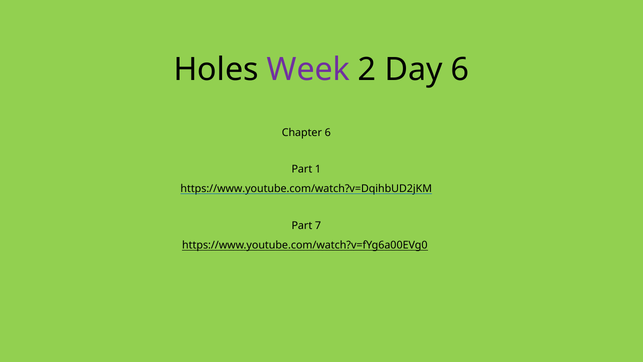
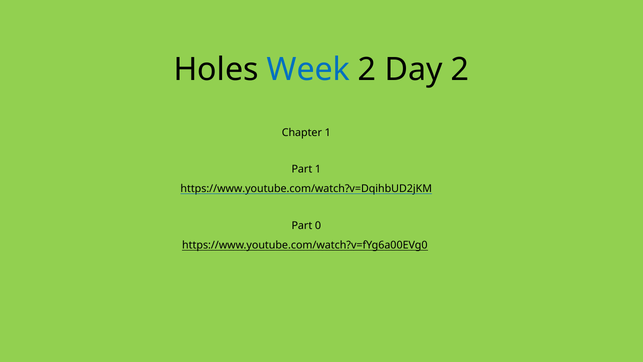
Week colour: purple -> blue (308, 69)
Day 6: 6 -> 2 (460, 69)
Chapter 6: 6 -> 1 (328, 133)
7: 7 -> 0 (318, 225)
